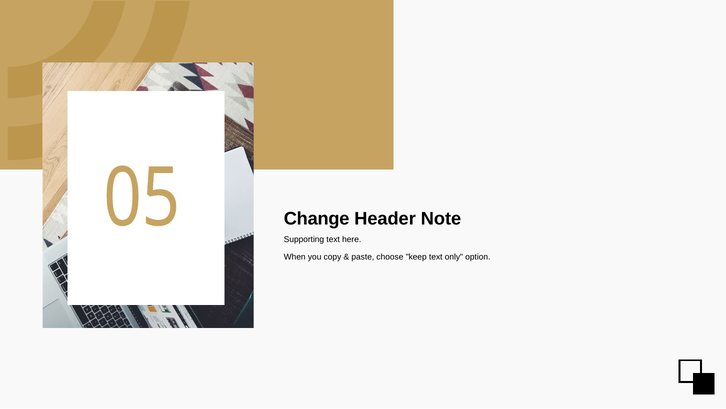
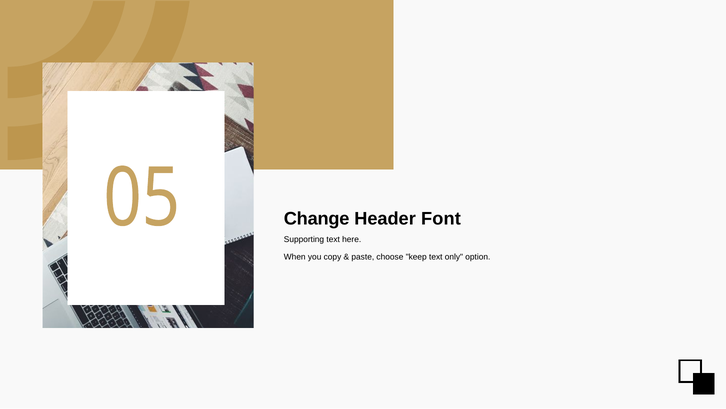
Note: Note -> Font (441, 218)
